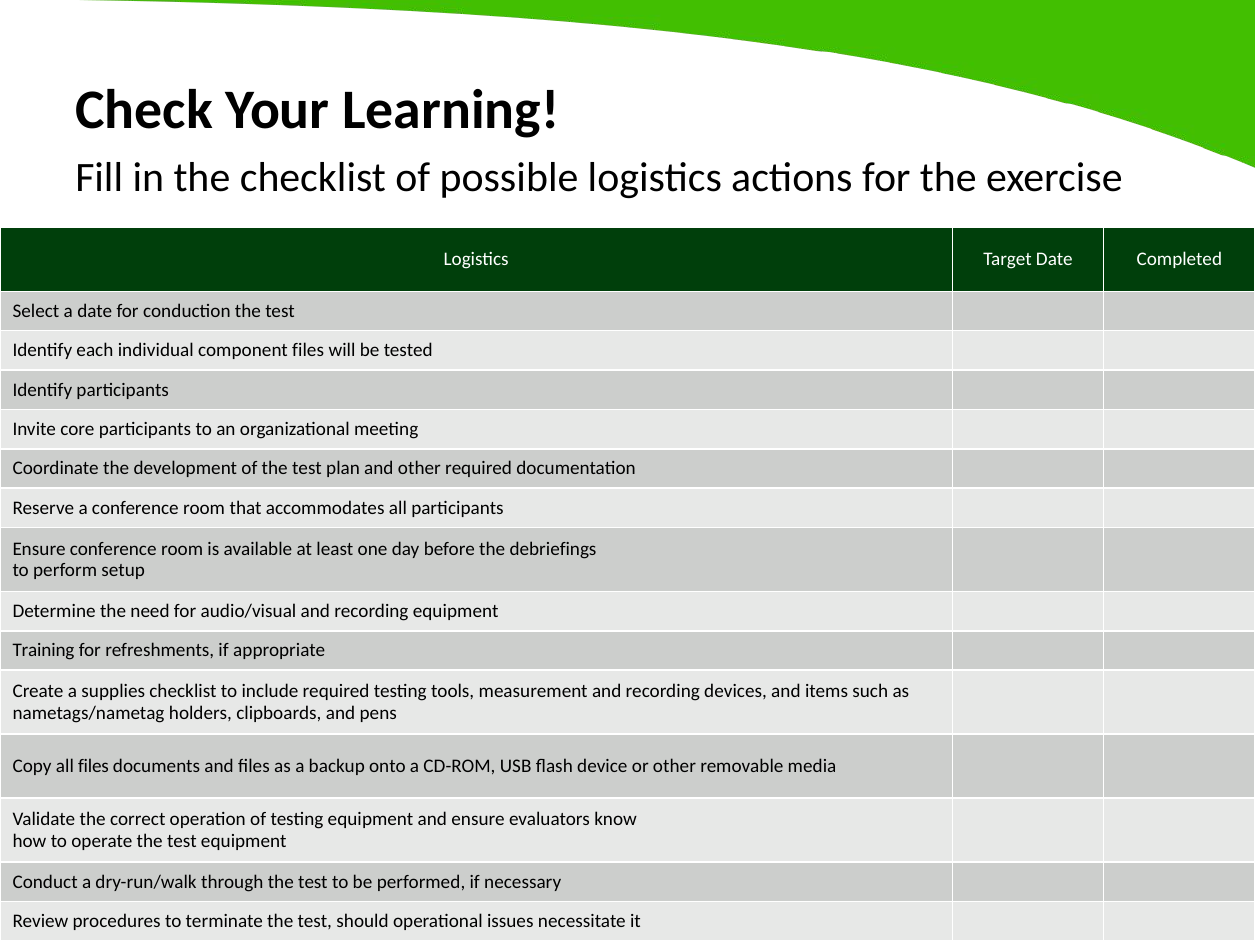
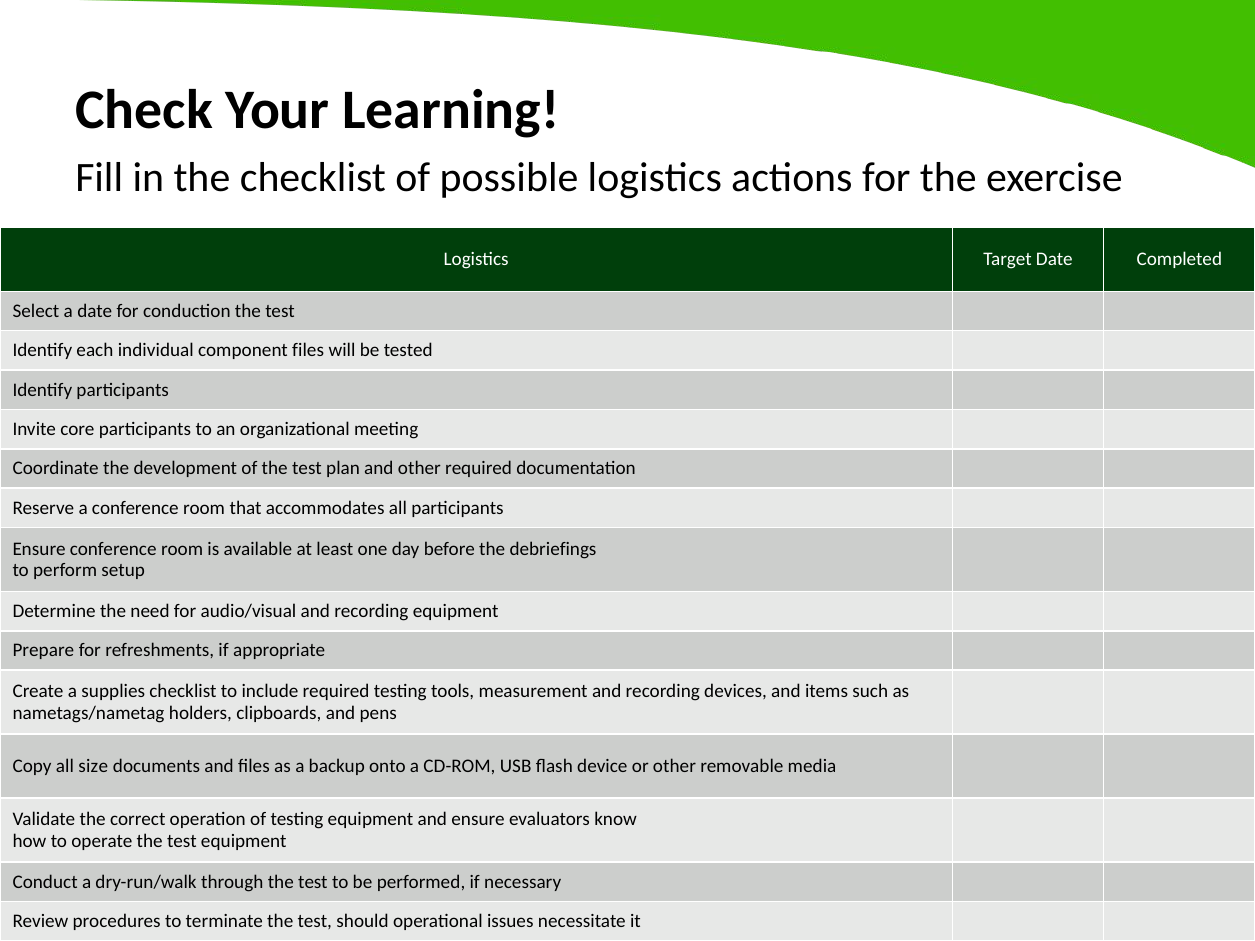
Training: Training -> Prepare (43, 651)
all files: files -> size (93, 766)
